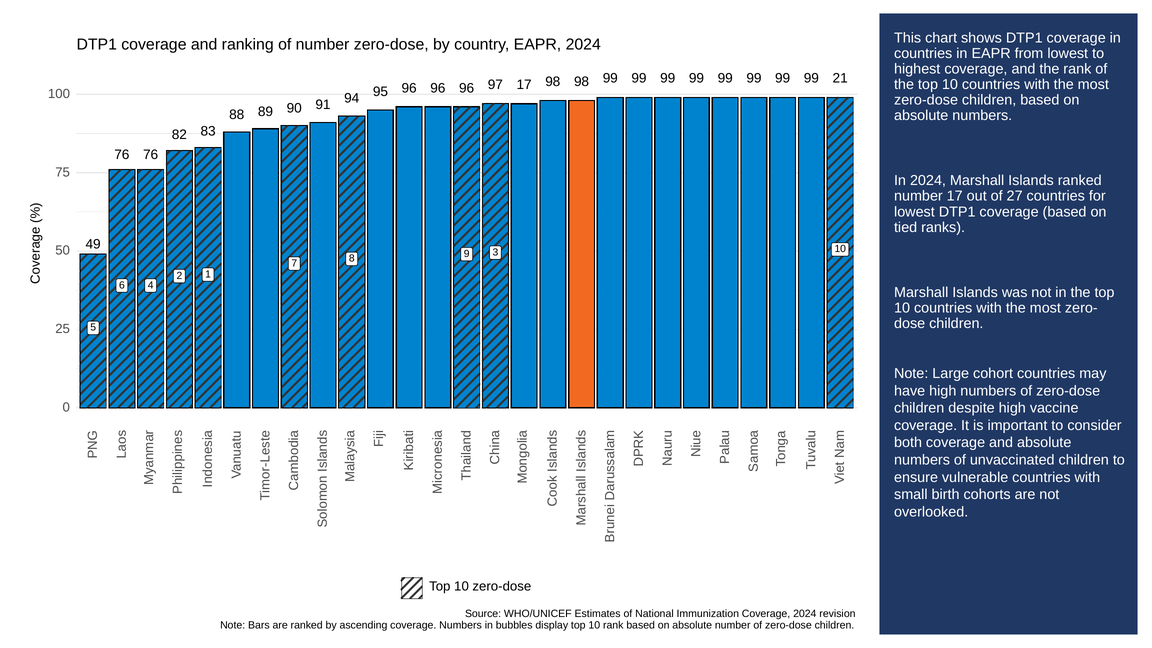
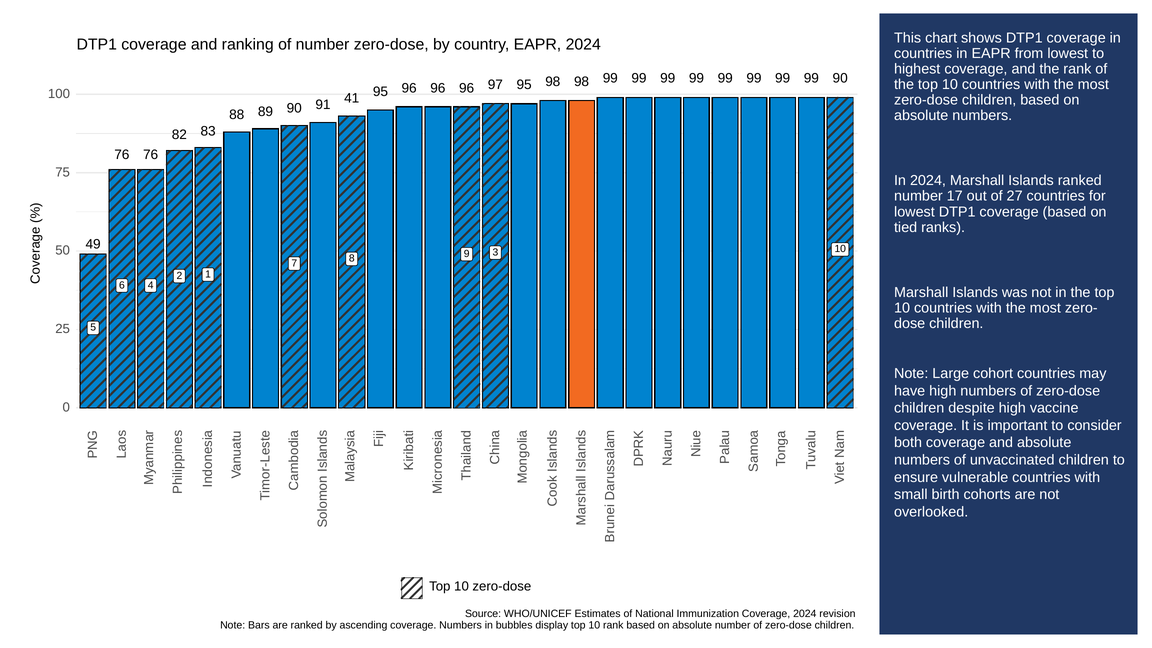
98 21: 21 -> 90 (840, 78)
97 17: 17 -> 95 (524, 85)
94: 94 -> 41 (352, 98)
